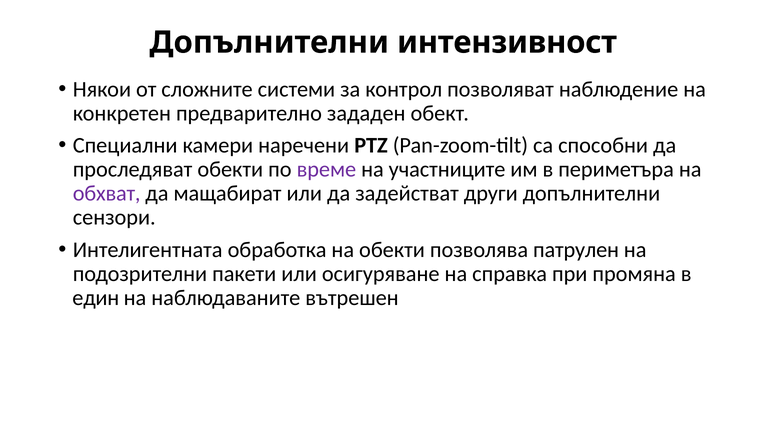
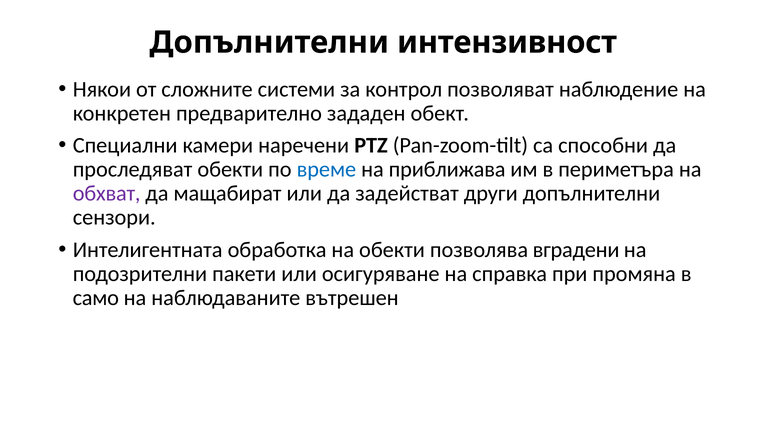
време colour: purple -> blue (326, 169)
участниците: участниците -> приближава (447, 169)
патрулен: патрулен -> вградени (576, 250)
един: един -> само (96, 298)
